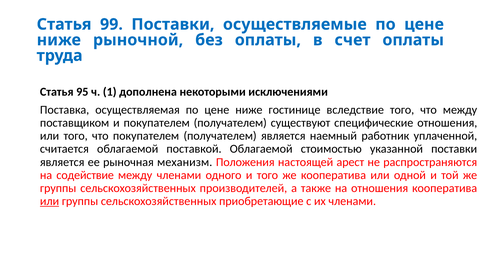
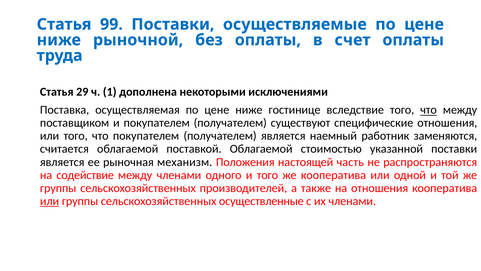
95: 95 -> 29 (82, 92)
что underline: none -> present (429, 110)
уплаченной: уплаченной -> заменяются (445, 136)
арест: арест -> часть (350, 162)
приобретающие: приобретающие -> осуществленные (261, 201)
